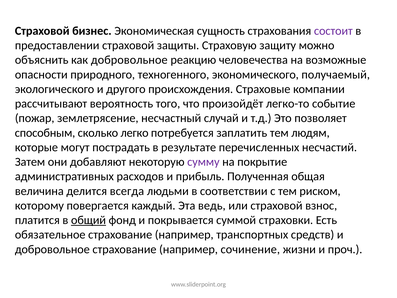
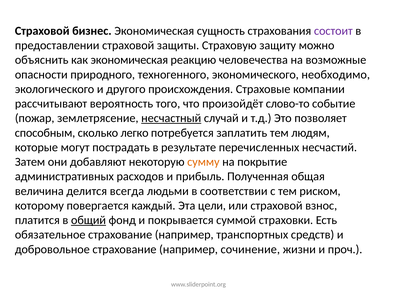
как добровольное: добровольное -> экономическая (129, 60)
получаемый: получаемый -> необходимо (336, 74)
легко-то: легко-то -> слово-то (288, 104)
несчастный underline: none -> present (171, 118)
сумму colour: purple -> orange (203, 162)
ведь: ведь -> цели (212, 205)
